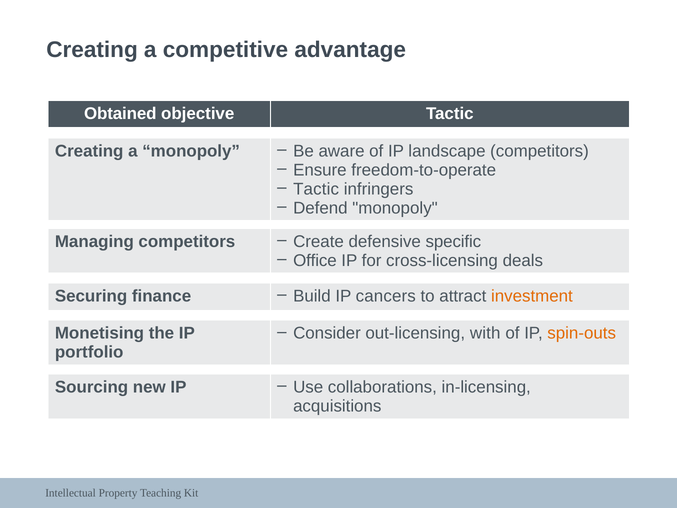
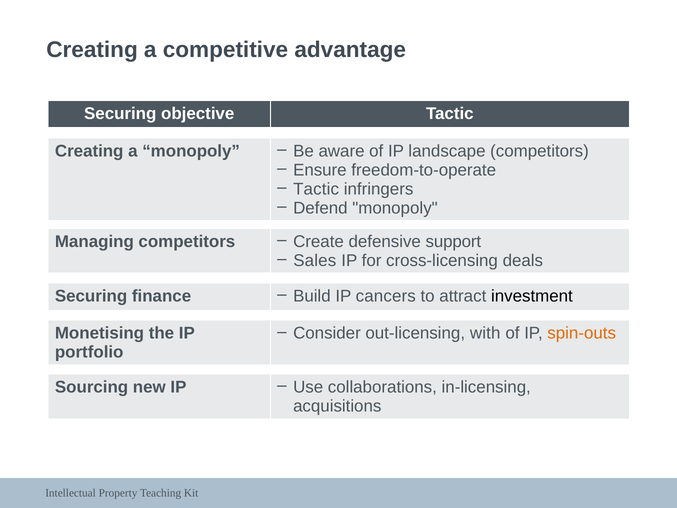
Obtained: Obtained -> Securing (120, 114)
specific: specific -> support (453, 241)
Office: Office -> Sales (315, 260)
investment colour: orange -> black (532, 296)
